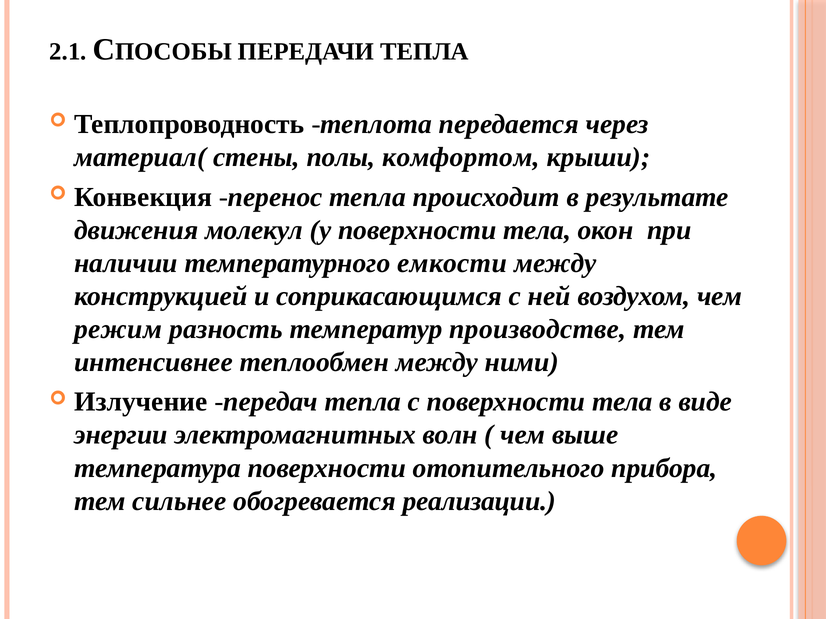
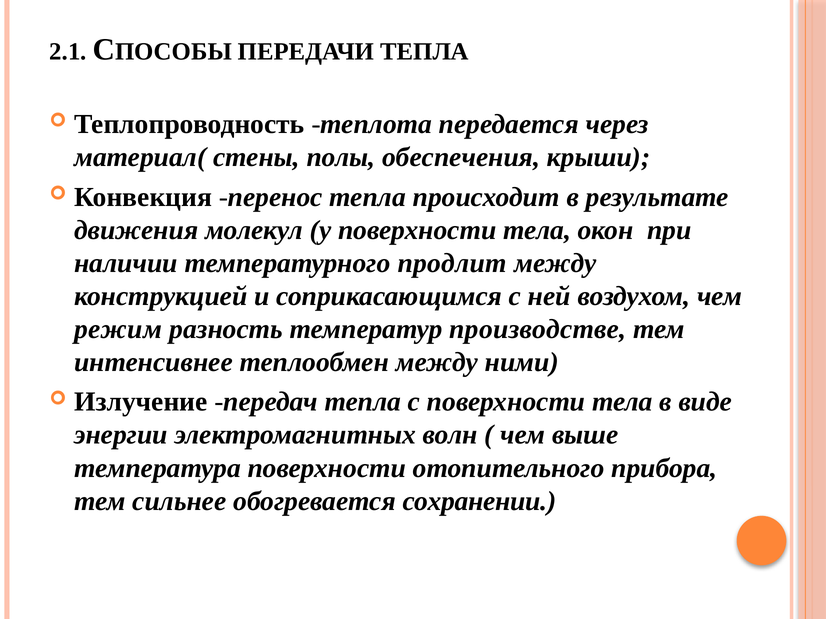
комфортом: комфортом -> обеспечения (461, 157)
емкости: емкости -> продлит (452, 263)
реализации: реализации -> сохранении (479, 501)
